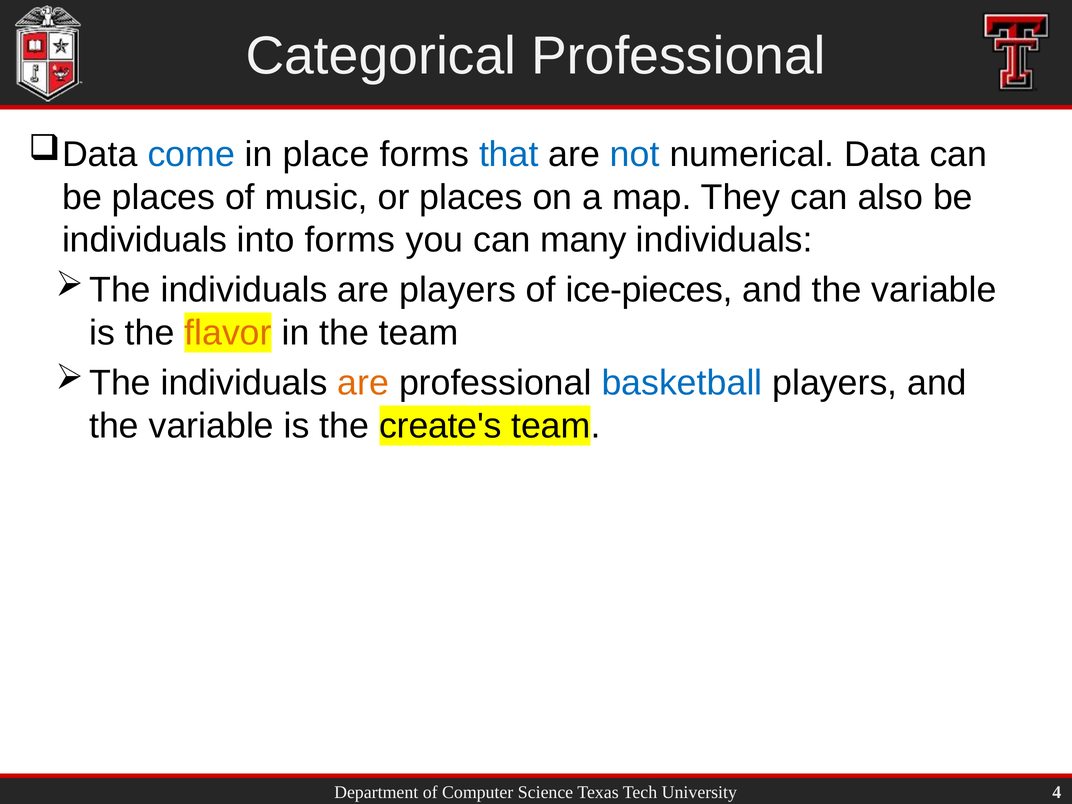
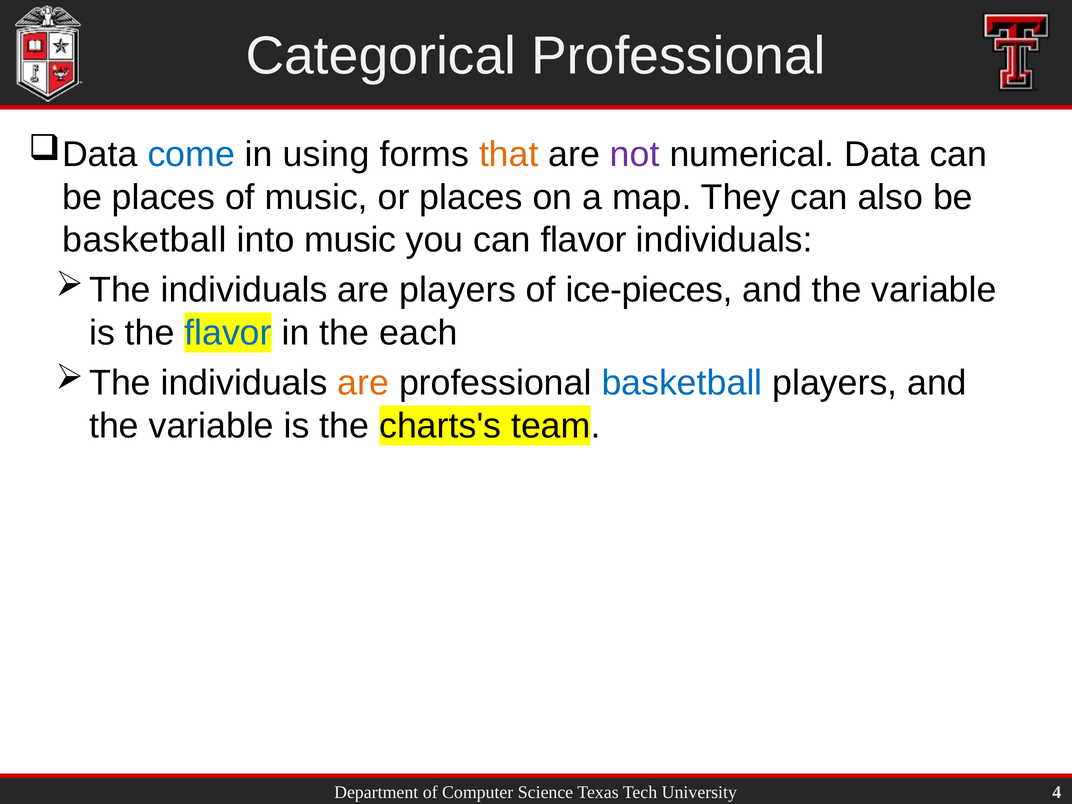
place: place -> using (326, 154)
that colour: blue -> orange (509, 154)
not colour: blue -> purple (635, 154)
individuals: individuals -> basketball (144, 240)
into forms: forms -> music (350, 240)
can many: many -> flavor (584, 240)
flavor colour: orange -> blue (228, 333)
the team: team -> each (418, 333)
create's: create's -> charts's (440, 426)
